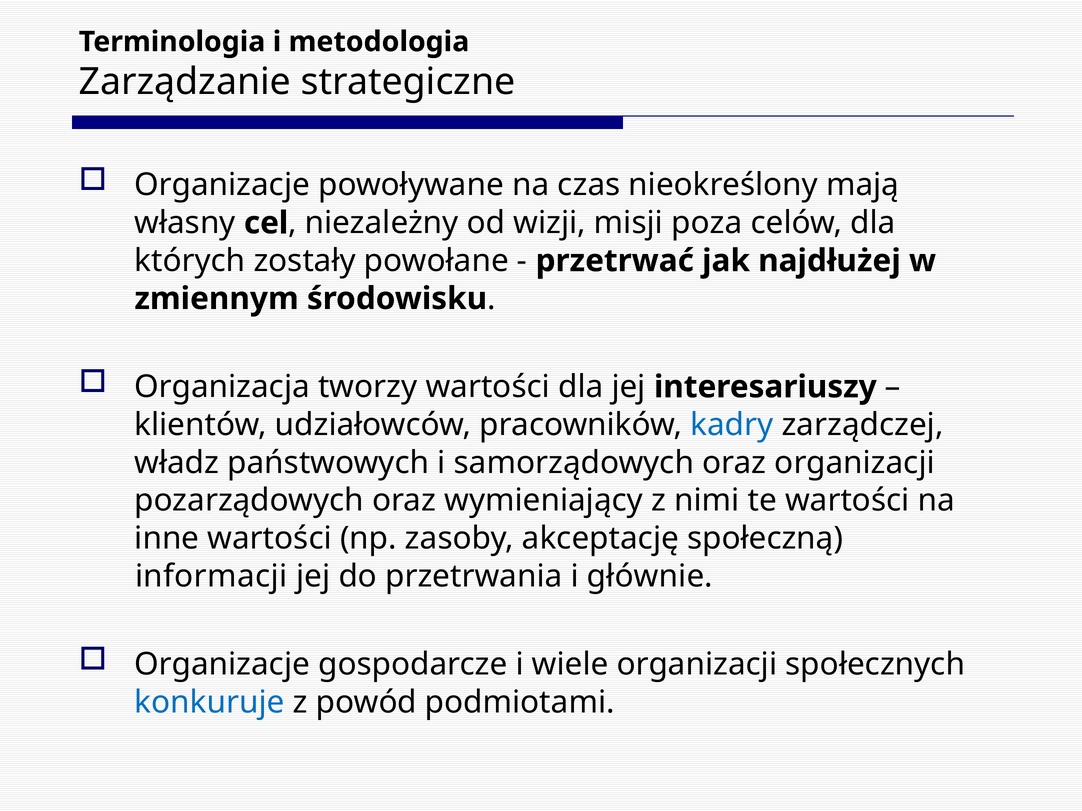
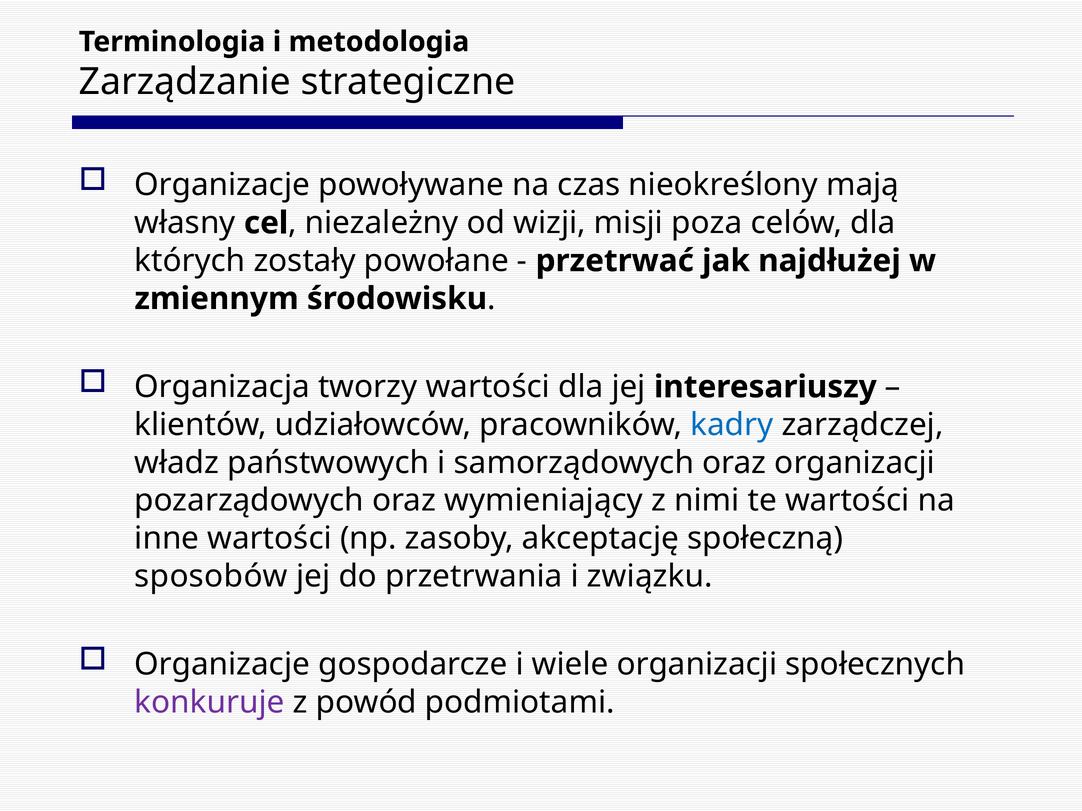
informacji: informacji -> sposobów (211, 577)
głównie: głównie -> związku (650, 577)
konkuruje colour: blue -> purple (209, 703)
